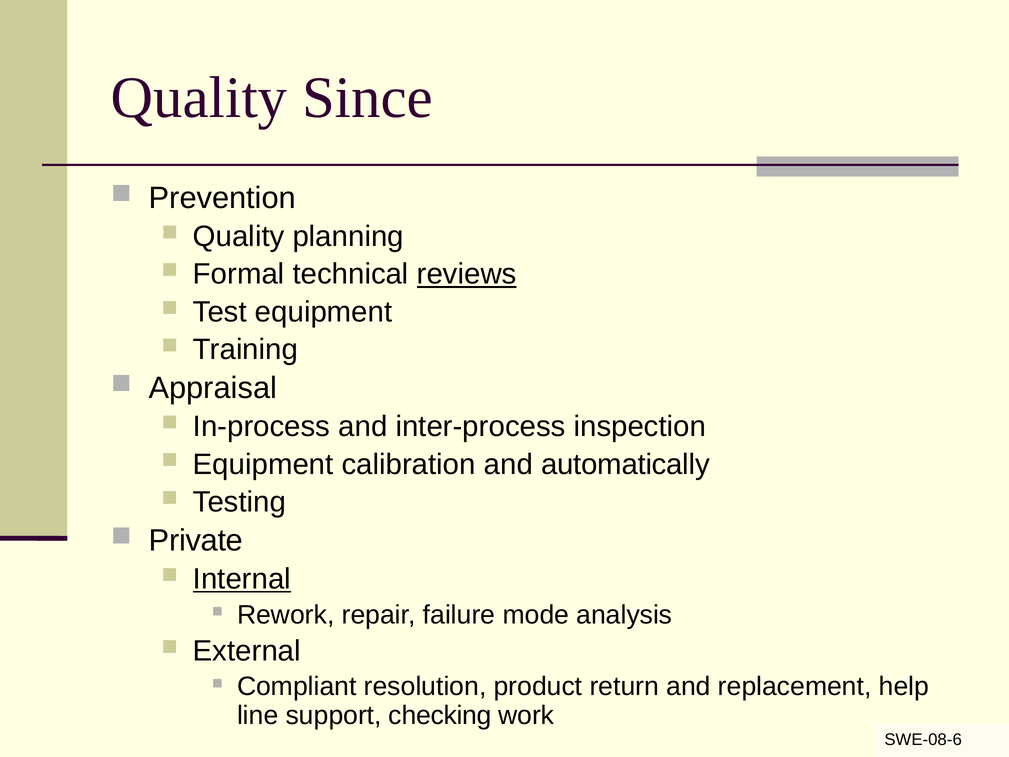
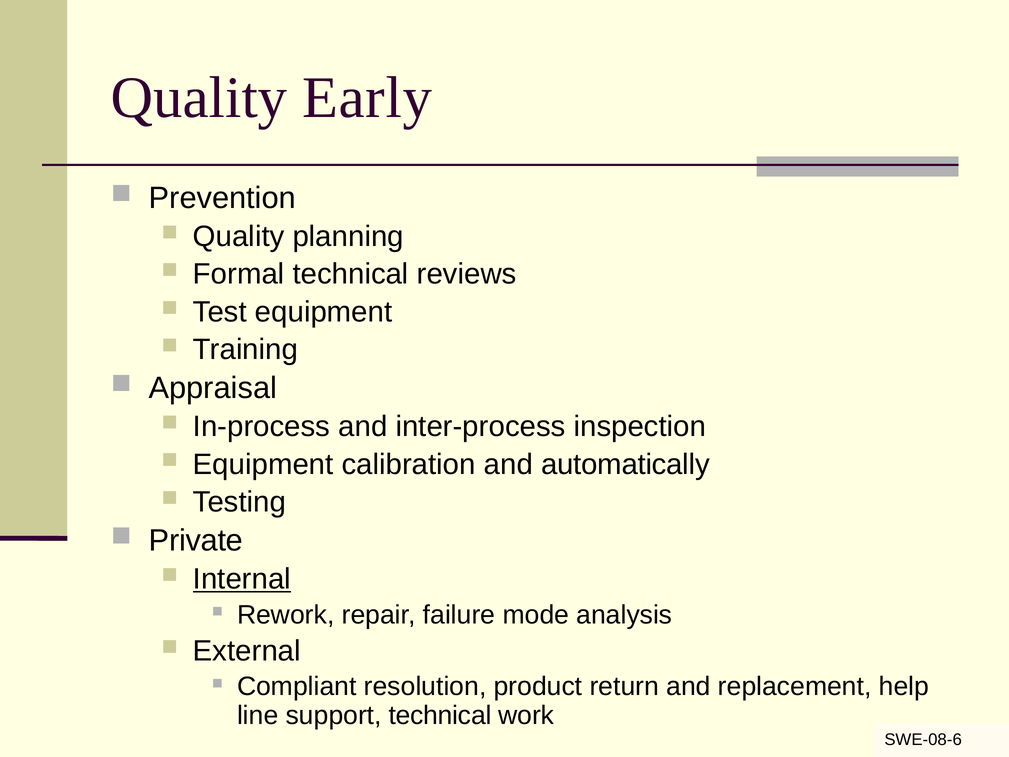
Since: Since -> Early (367, 98)
reviews underline: present -> none (467, 274)
support checking: checking -> technical (440, 715)
